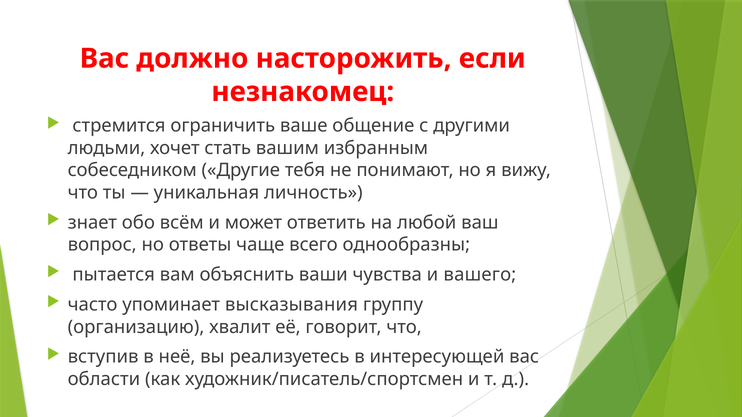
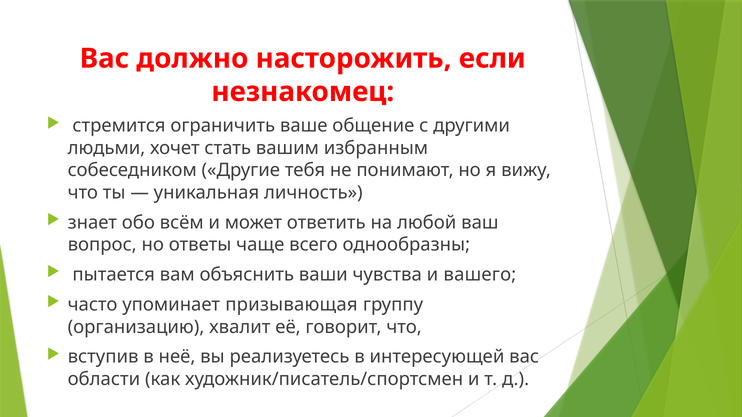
высказывания: высказывания -> призывающая (291, 305)
